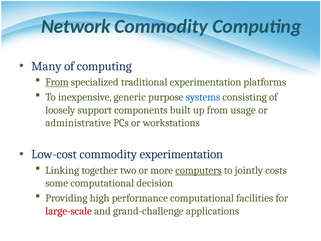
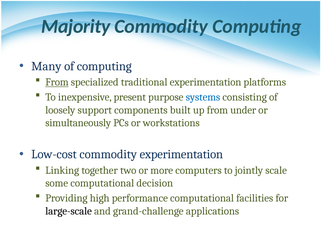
Network: Network -> Majority (76, 26)
generic: generic -> present (130, 97)
usage: usage -> under (243, 110)
administrative: administrative -> simultaneously (78, 123)
computers underline: present -> none (198, 170)
costs: costs -> scale (276, 170)
large-scale colour: red -> black (69, 211)
